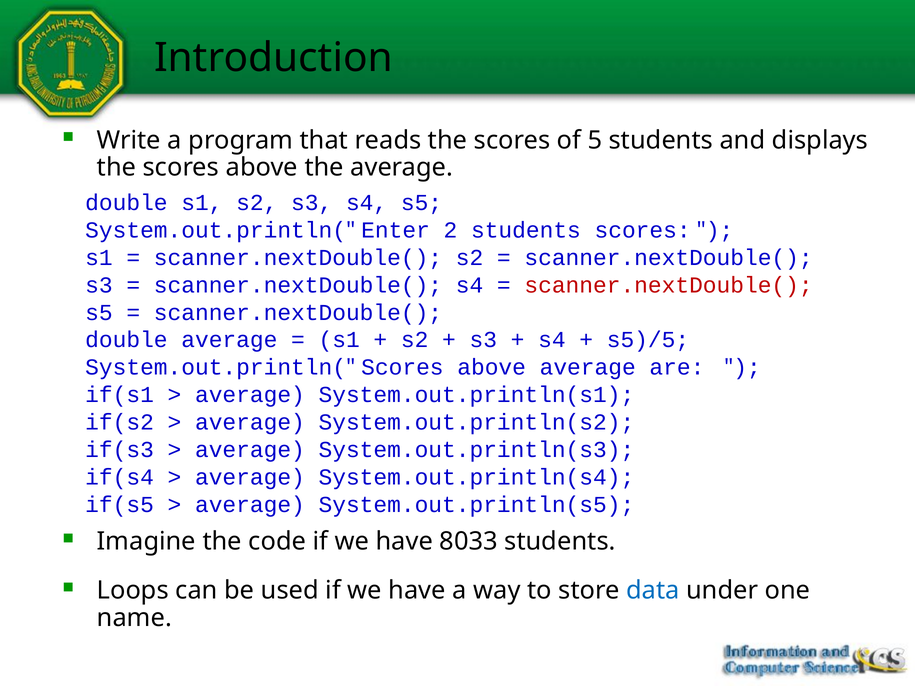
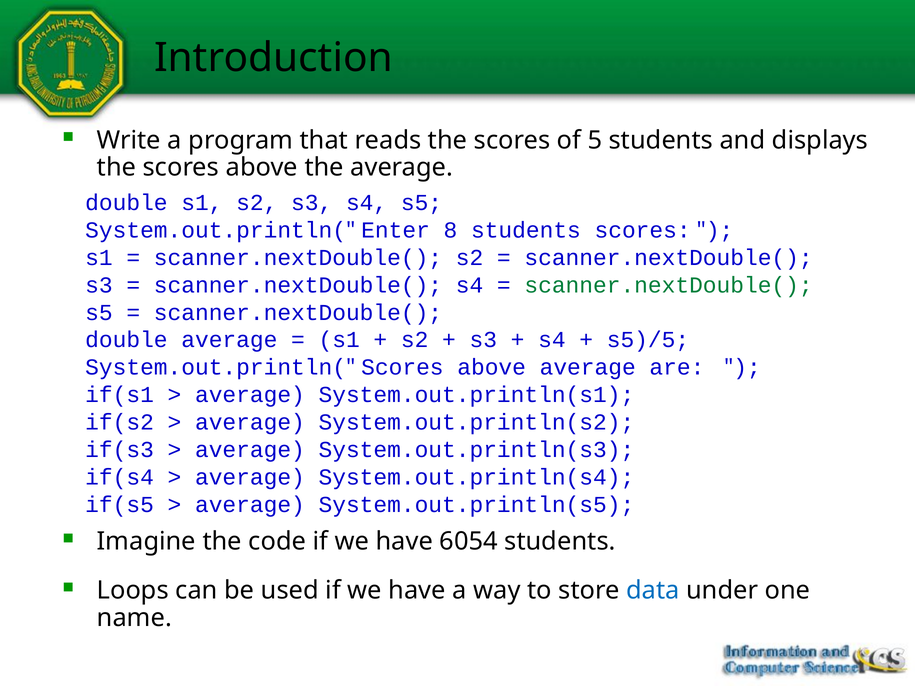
2: 2 -> 8 (450, 230)
scanner.nextDouble( colour: red -> green (669, 285)
8033: 8033 -> 6054 (469, 542)
